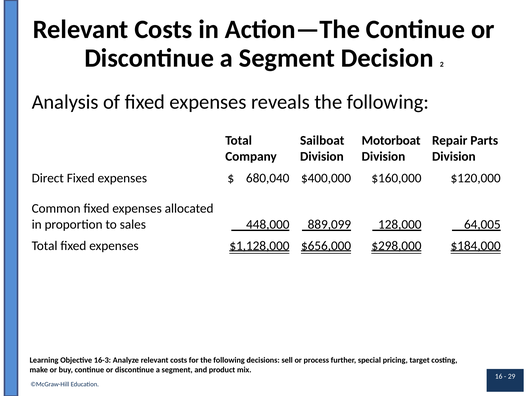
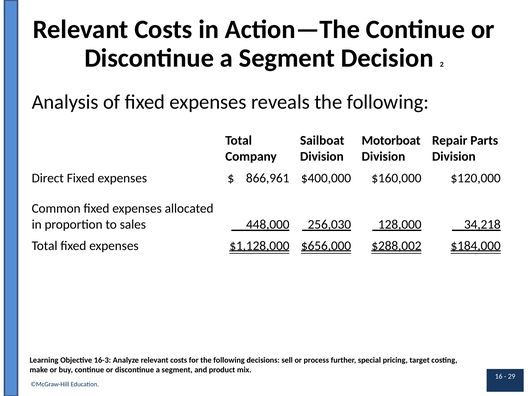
680,040: 680,040 -> 866,961 (268, 178)
889,099: 889,099 -> 256,030 (329, 224)
64,005: 64,005 -> 34,218 (482, 224)
$298,000: $298,000 -> $288,002 (396, 246)
